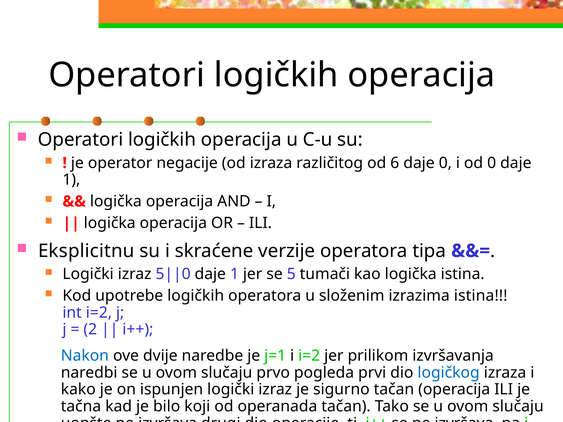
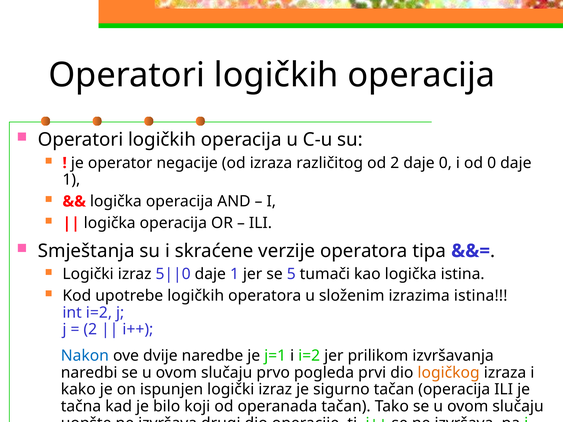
od 6: 6 -> 2 (395, 163)
Eksplicitnu: Eksplicitnu -> Smještanja (86, 251)
logičkog colour: blue -> orange (449, 373)
